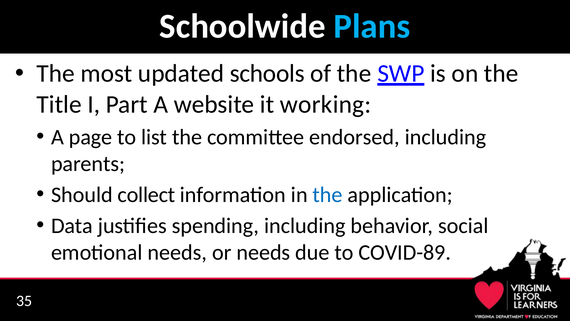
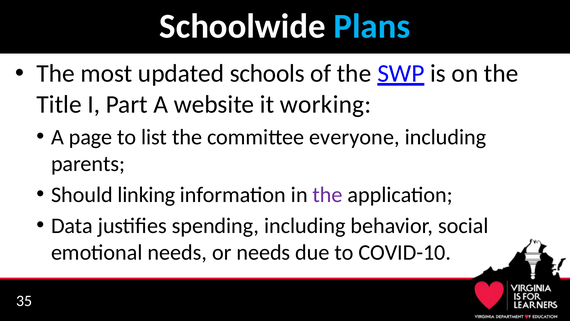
endorsed: endorsed -> everyone (354, 137)
collect: collect -> linking (146, 195)
the colour: blue -> purple (328, 195)
COVID-89: COVID-89 -> COVID-10 (405, 252)
